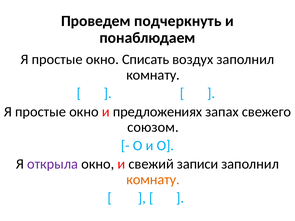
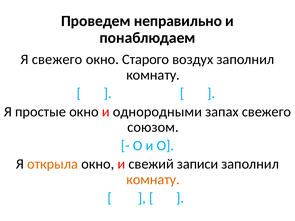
подчеркнуть: подчеркнуть -> неправильно (178, 21)
простые: простые -> свежего (57, 59)
Списать: Списать -> Старого (146, 59)
предложениях: предложениях -> однородными (157, 112)
открыла colour: purple -> orange (53, 164)
